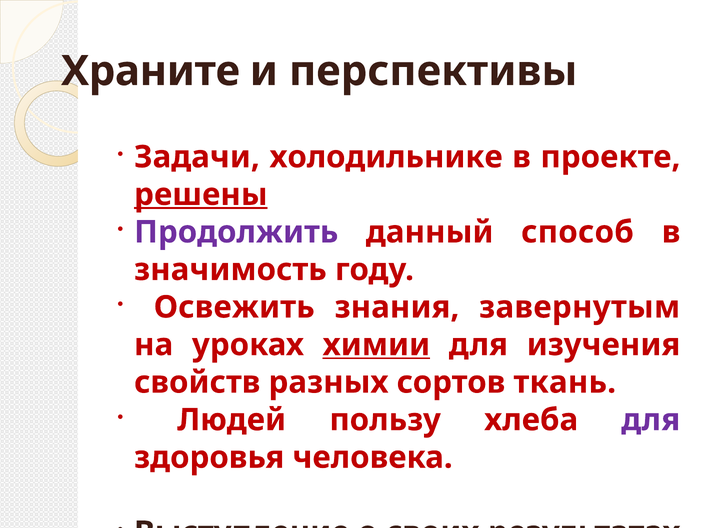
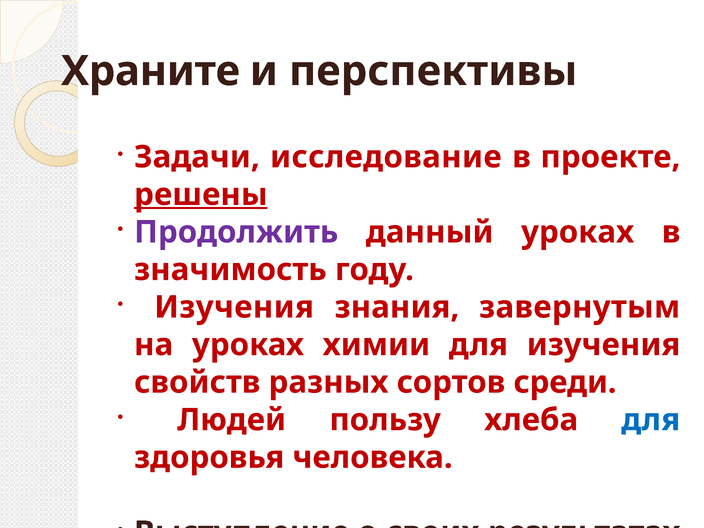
холодильнике: холодильнике -> исследование (386, 157)
данный способ: способ -> уроках (578, 232)
Освежить: Освежить -> Изучения (234, 307)
химии underline: present -> none (376, 345)
ткань: ткань -> среди (565, 382)
для colour: purple -> blue (651, 420)
